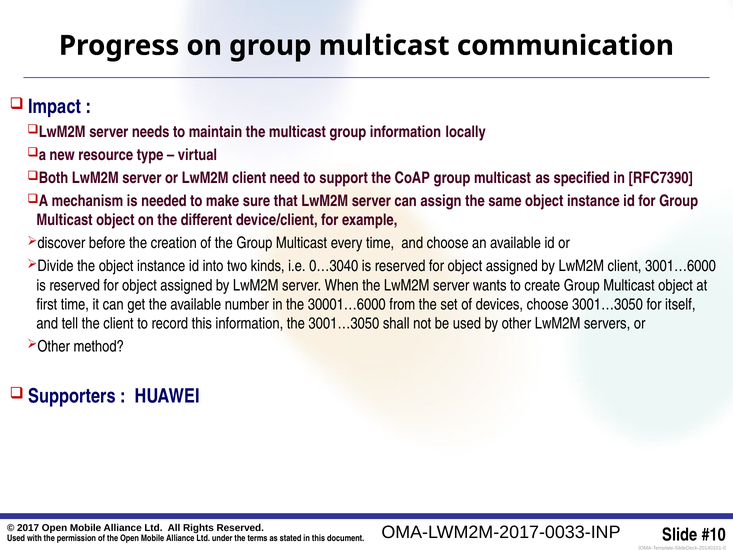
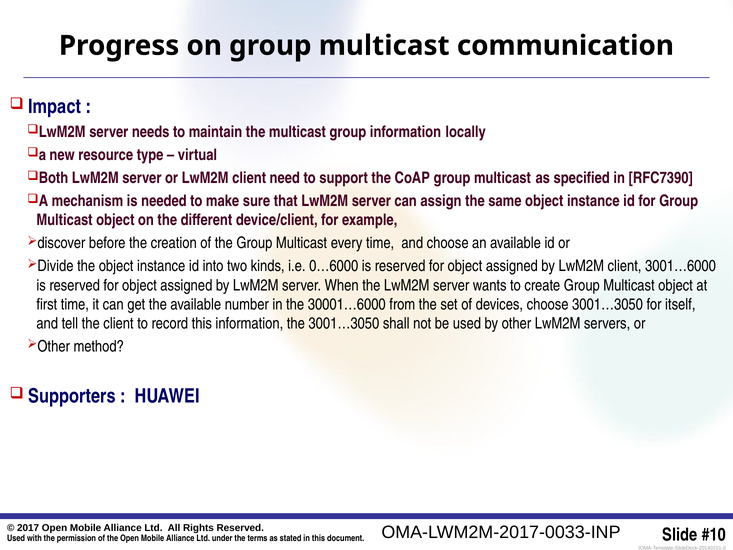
0…3040: 0…3040 -> 0…6000 (334, 266)
